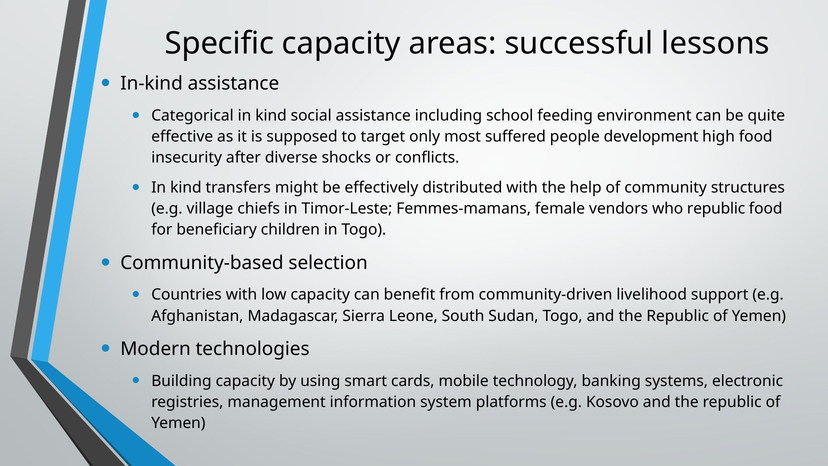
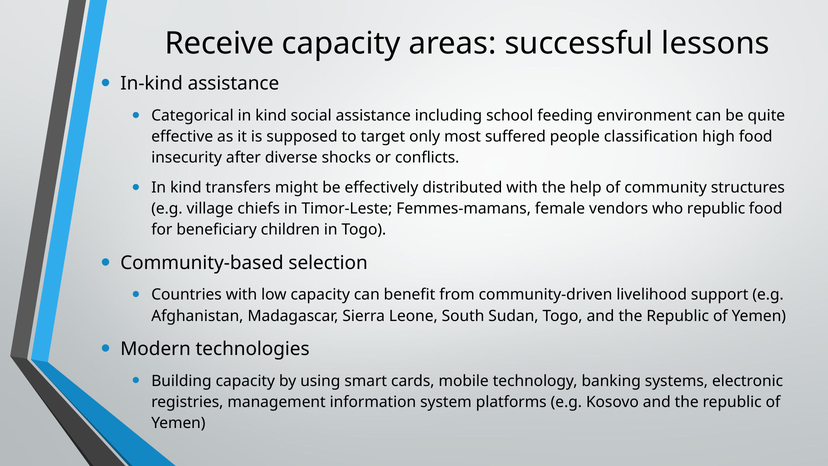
Specific: Specific -> Receive (219, 43)
development: development -> classification (651, 137)
